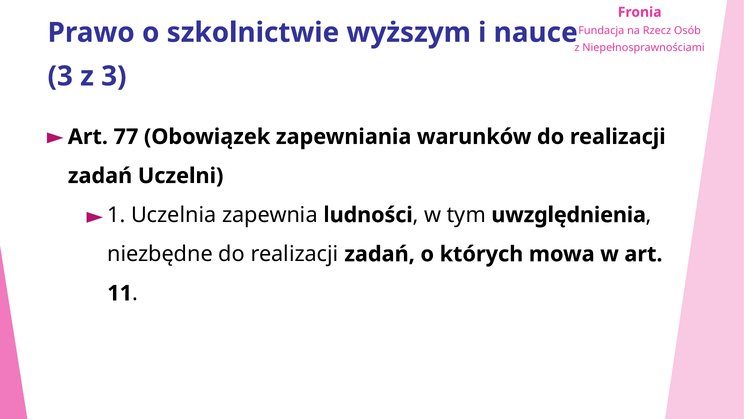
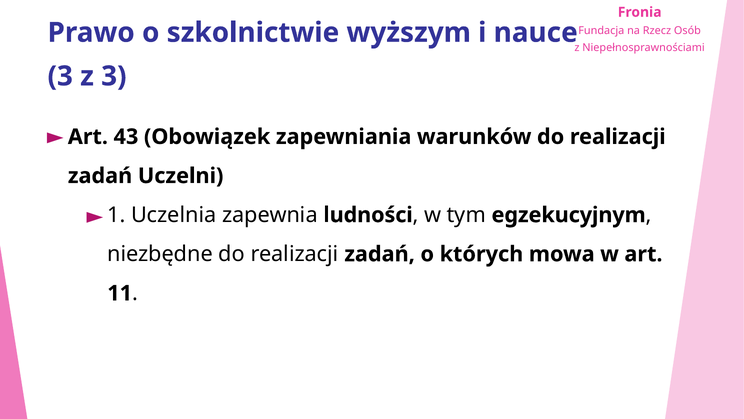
77: 77 -> 43 (126, 137)
uwzględnienia: uwzględnienia -> egzekucyjnym (569, 215)
